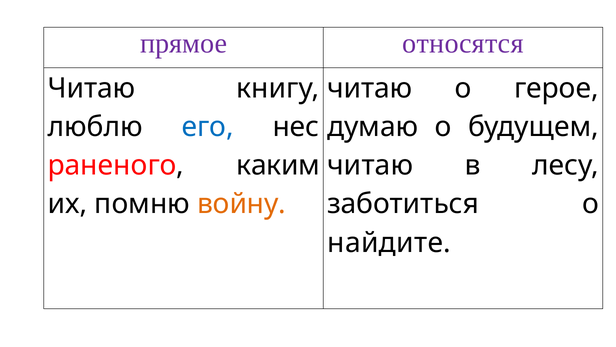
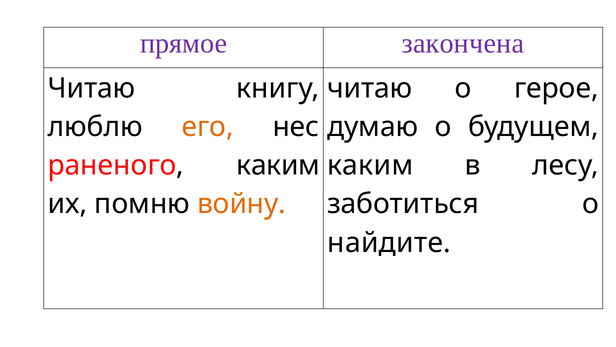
относятся: относятся -> закончена (463, 43)
его colour: blue -> orange (208, 127)
читаю: читаю -> каким (370, 165)
